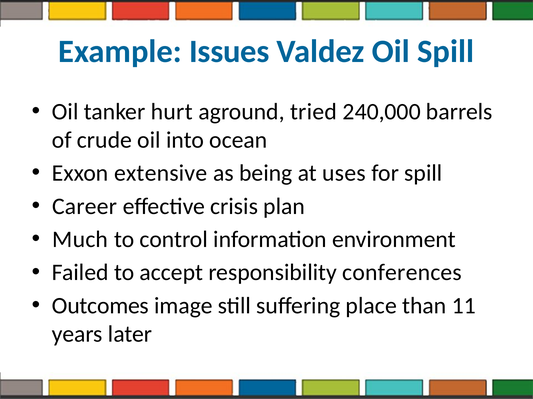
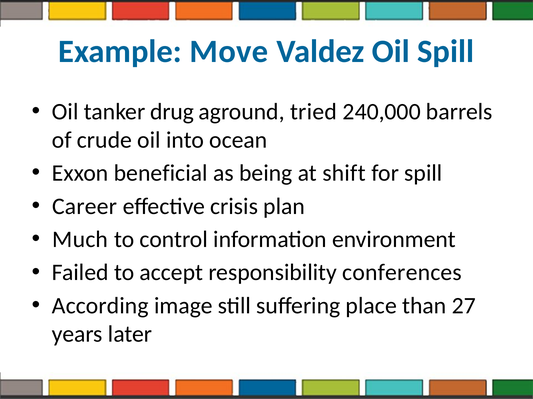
Issues: Issues -> Move (229, 52)
hurt: hurt -> drug (172, 112)
extensive: extensive -> beneficial (161, 173)
uses: uses -> shift (344, 173)
Outcomes: Outcomes -> According (100, 306)
11: 11 -> 27 (464, 306)
